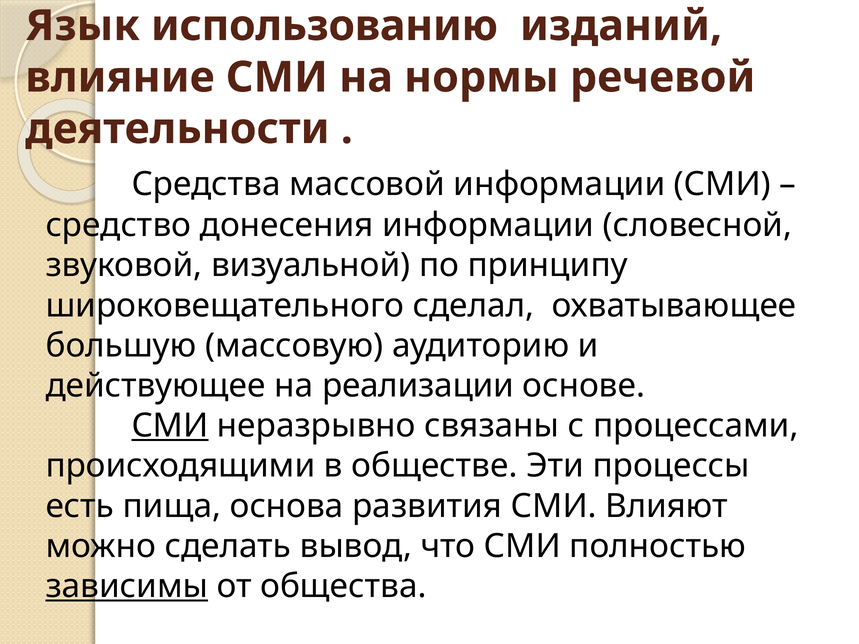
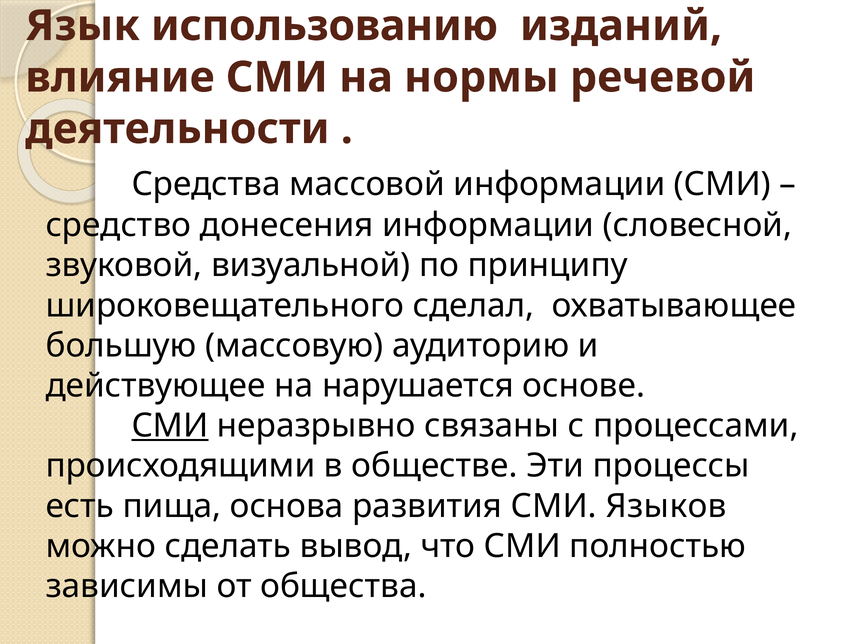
реализации: реализации -> нарушается (418, 386)
Влияют: Влияют -> Языков (666, 506)
зависимы underline: present -> none (127, 586)
